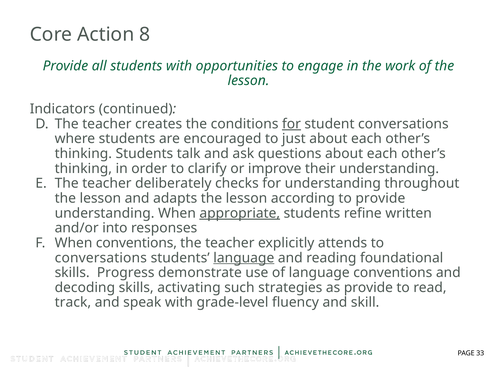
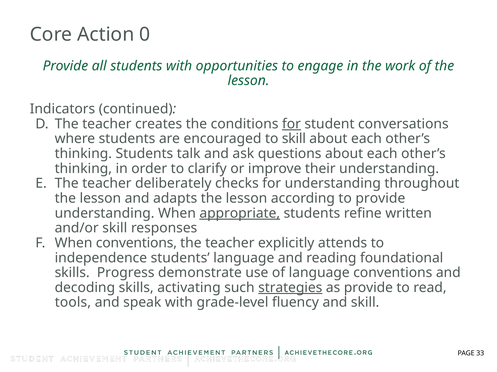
8: 8 -> 0 (145, 34)
to just: just -> skill (294, 139)
and/or into: into -> skill (115, 229)
conversations: conversations -> independence (101, 258)
language underline: present -> none (244, 258)
strategies underline: none -> present (290, 288)
track: track -> tools (73, 303)
